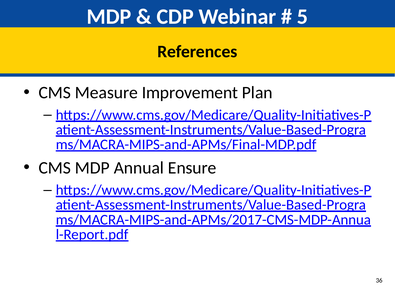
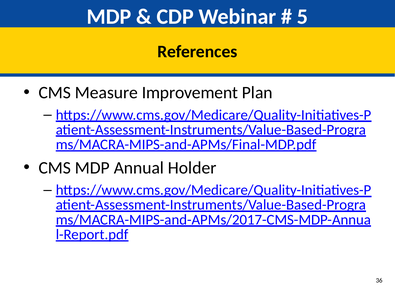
Ensure: Ensure -> Holder (192, 168)
